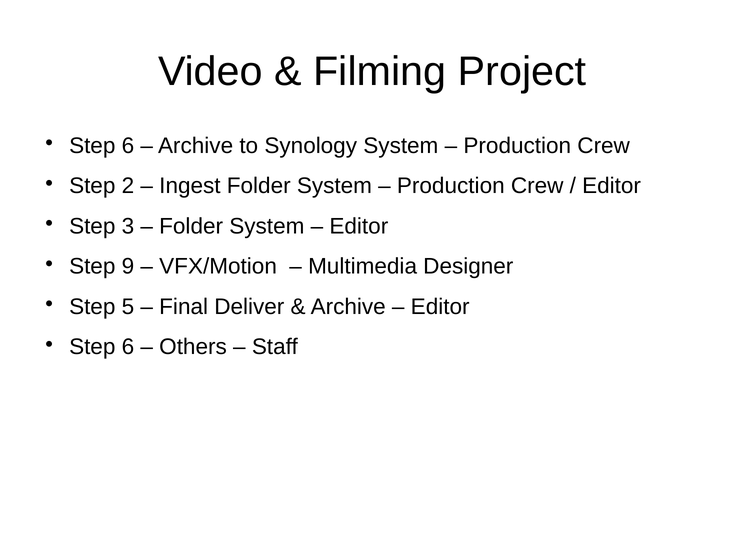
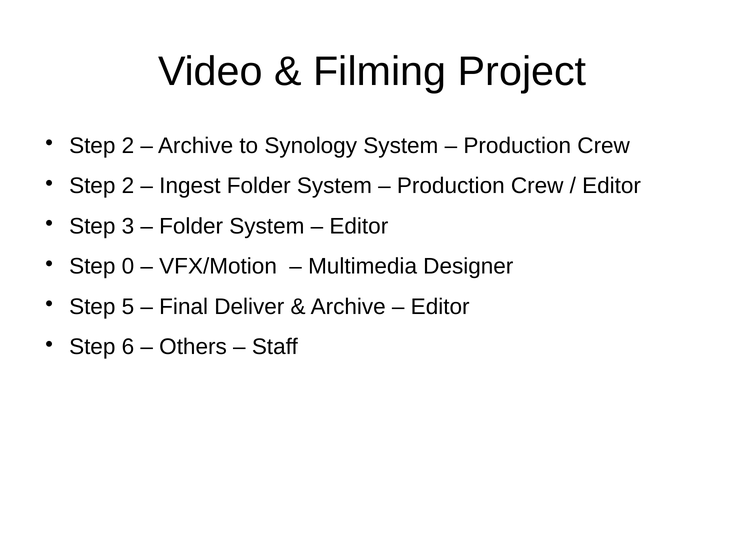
6: 6 -> 2 (128, 146)
9: 9 -> 0 (128, 267)
